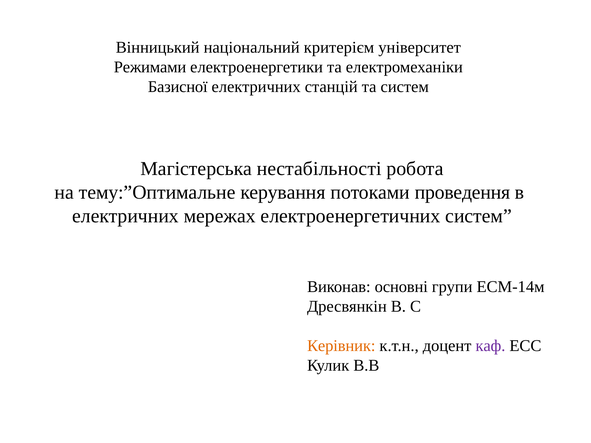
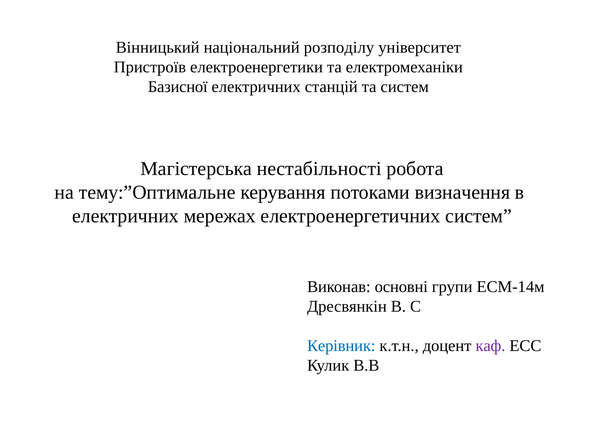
критерієм: критерієм -> розподілу (339, 47)
Режимами: Режимами -> Пристроїв (150, 67)
проведення: проведення -> визначення (462, 193)
Керівник colour: orange -> blue (341, 346)
